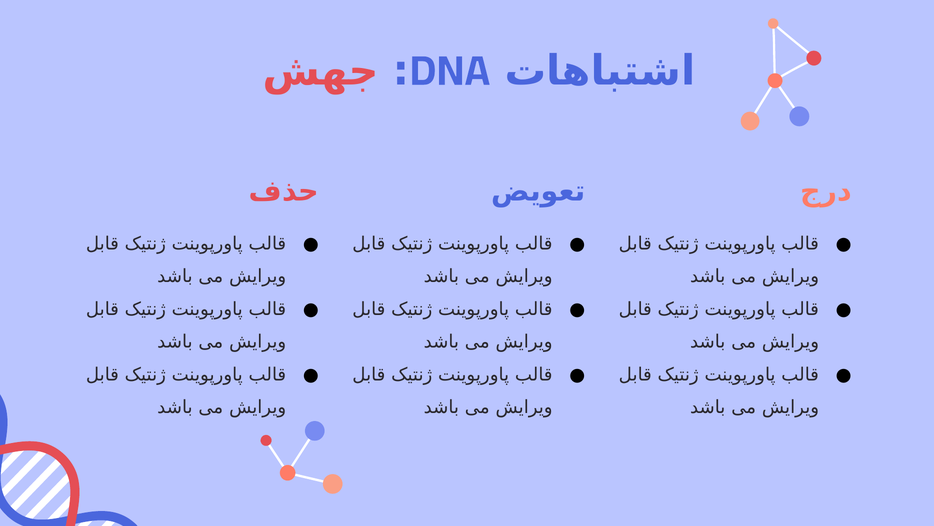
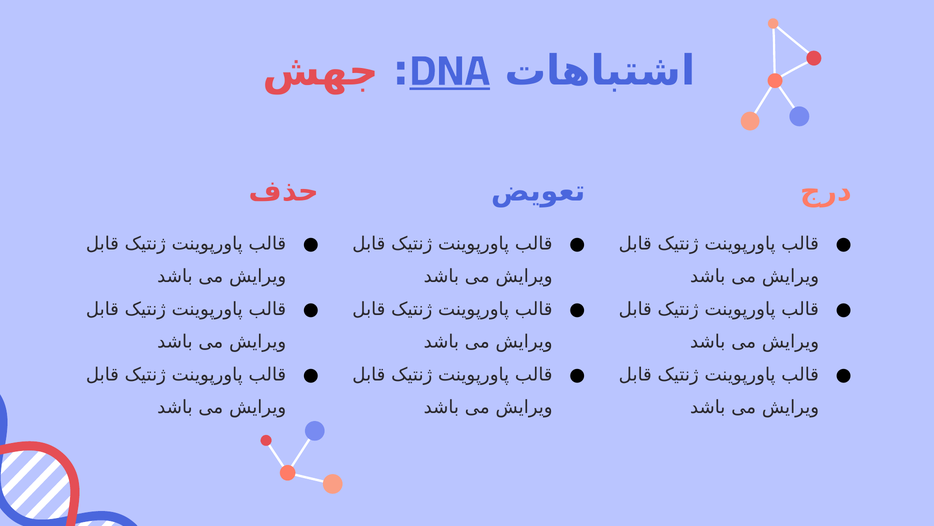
DNA underline: none -> present (450, 71)
